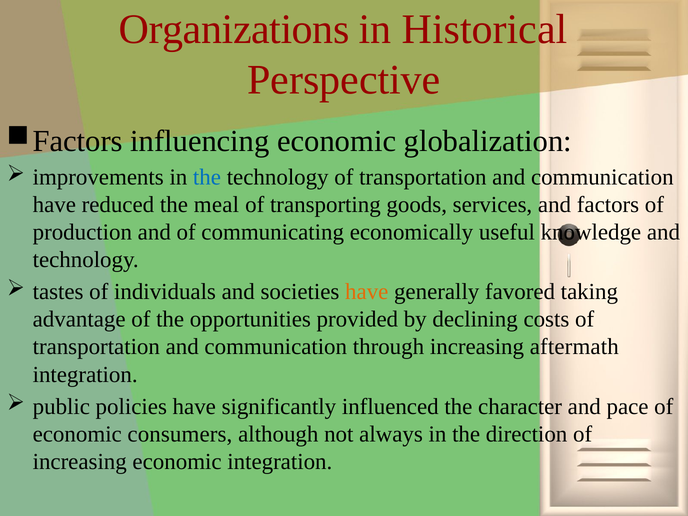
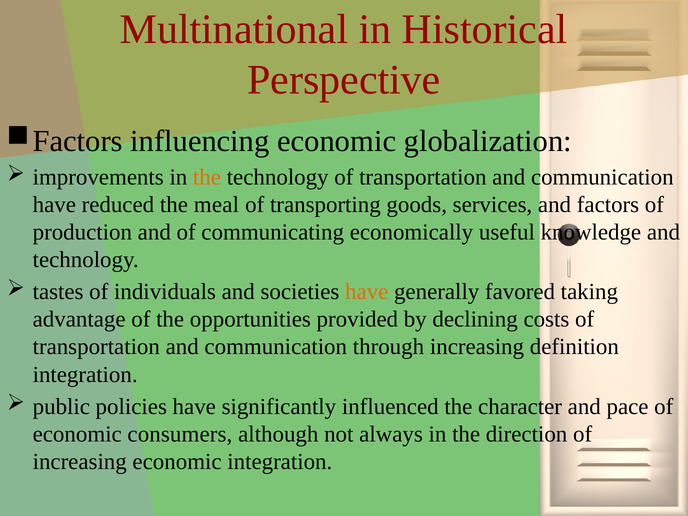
Organizations: Organizations -> Multinational (234, 29)
the colour: blue -> orange (207, 177)
aftermath: aftermath -> definition (574, 347)
